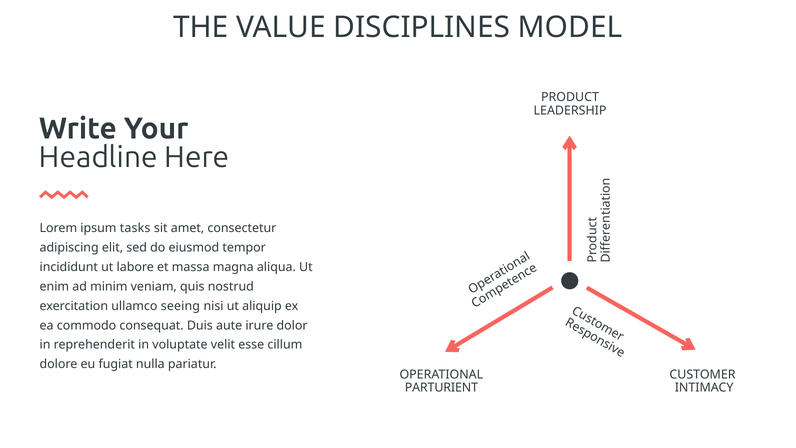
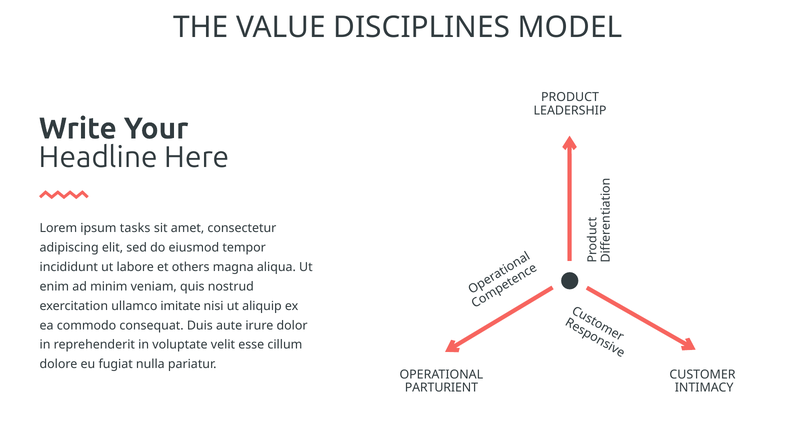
massa: massa -> others (191, 267)
seeing: seeing -> imitate (181, 306)
